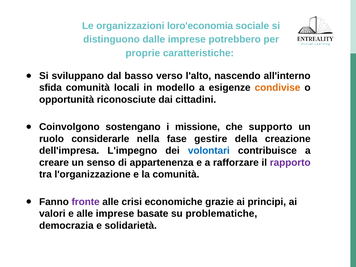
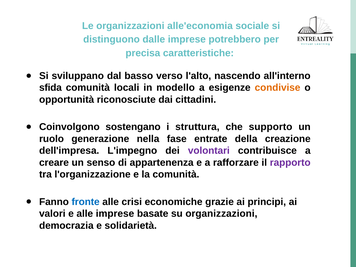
loro'economia: loro'economia -> alle'economia (200, 26)
proprie: proprie -> precisa (143, 53)
missione: missione -> struttura (197, 127)
considerarle: considerarle -> generazione (100, 139)
gestire: gestire -> entrate (211, 139)
volontari colour: blue -> purple (209, 151)
fronte colour: purple -> blue (86, 202)
su problematiche: problematiche -> organizzazioni (221, 214)
